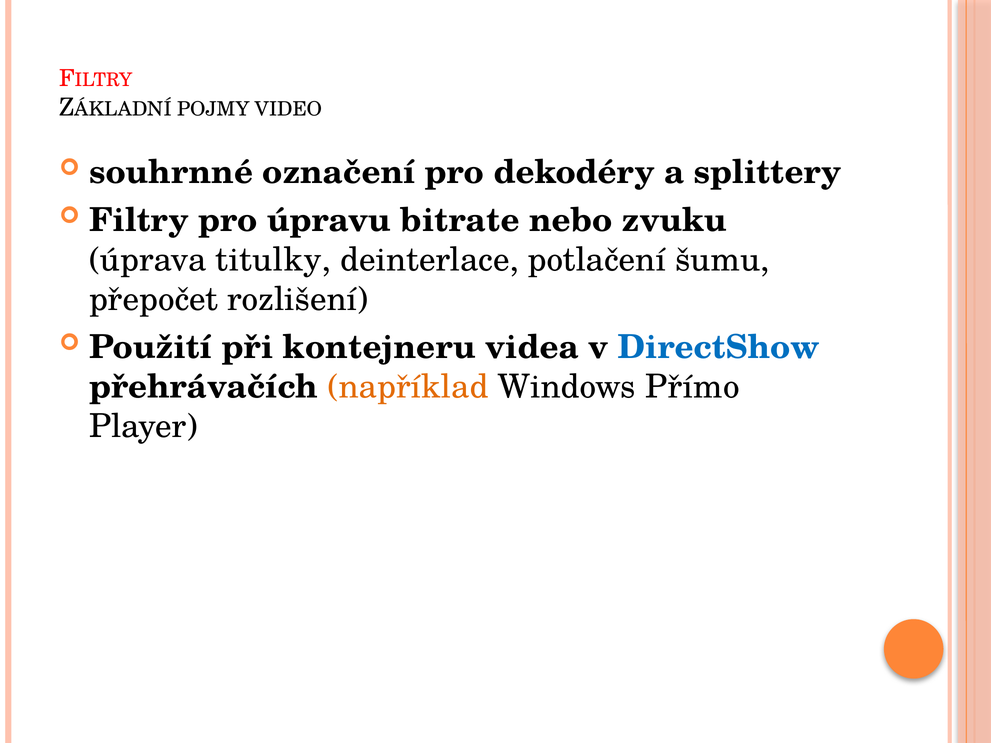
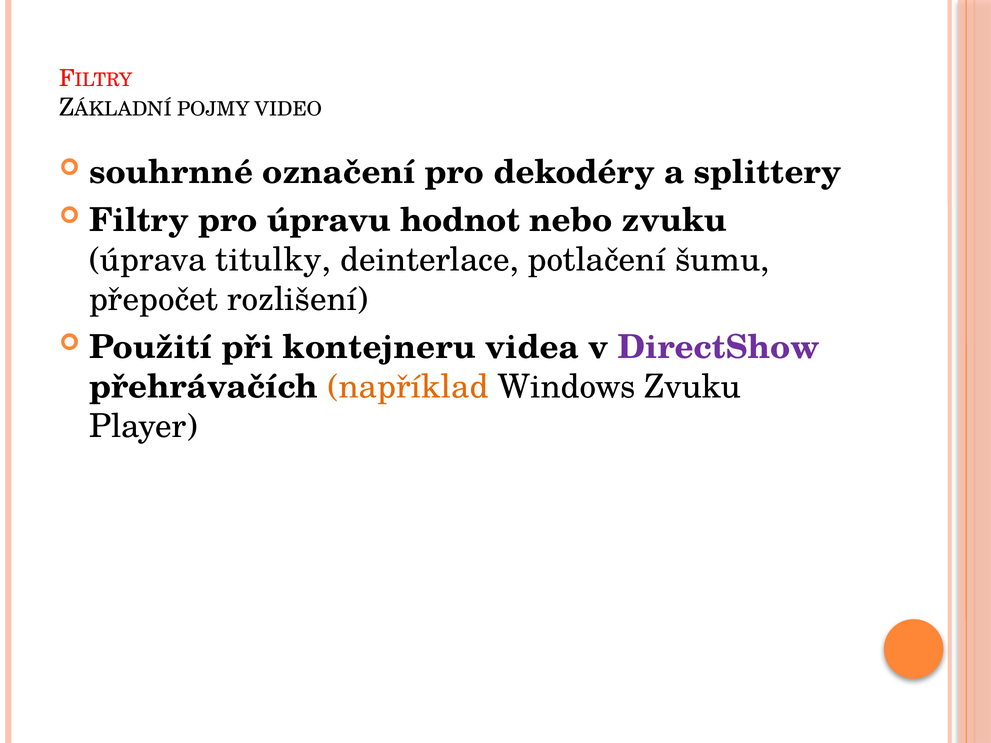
bitrate: bitrate -> hodnot (460, 220)
DirectShow colour: blue -> purple (719, 347)
Windows Přímo: Přímo -> Zvuku (693, 387)
